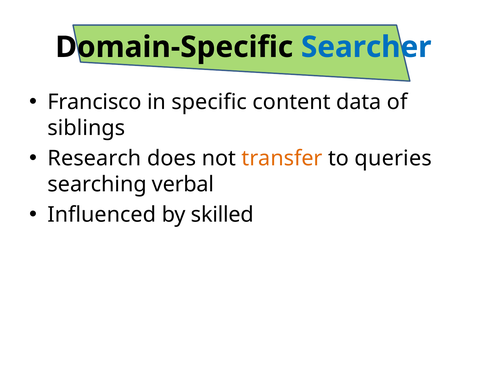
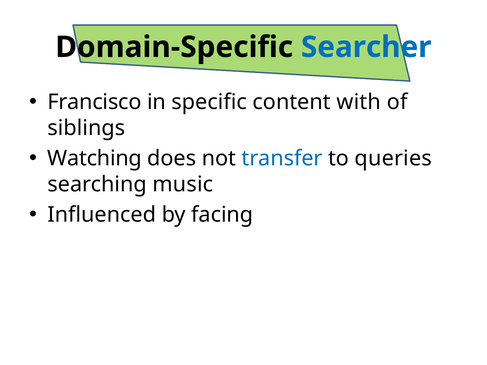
data: data -> with (359, 102)
Research: Research -> Watching (95, 159)
transfer colour: orange -> blue (282, 159)
verbal: verbal -> music (183, 185)
skilled: skilled -> facing (222, 215)
